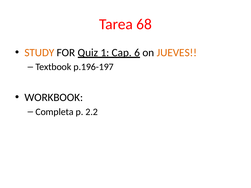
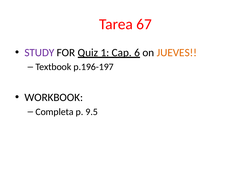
68: 68 -> 67 (144, 24)
STUDY colour: orange -> purple (39, 53)
2.2: 2.2 -> 9.5 (92, 112)
